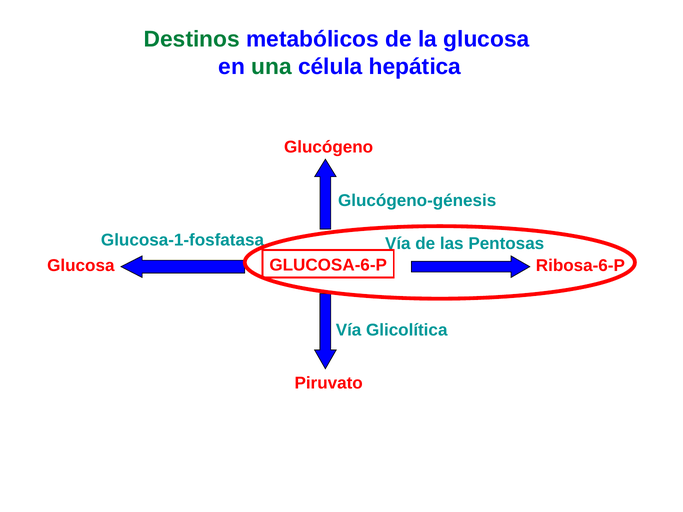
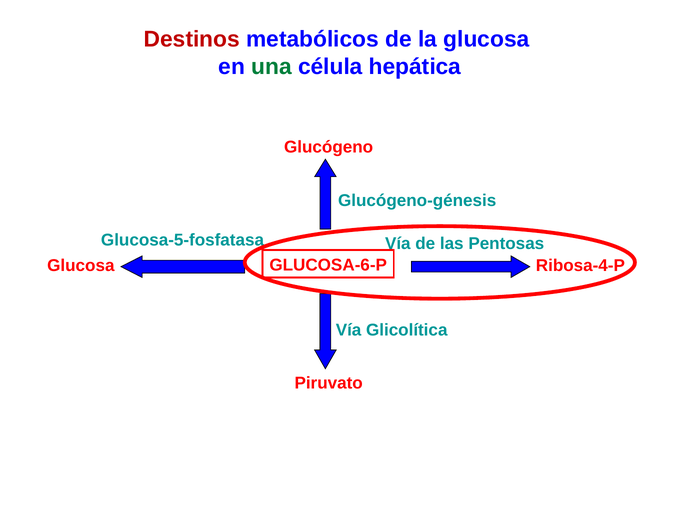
Destinos colour: green -> red (192, 39)
Glucosa-1-fosfatasa: Glucosa-1-fosfatasa -> Glucosa-5-fosfatasa (182, 240)
Ribosa-6-P: Ribosa-6-P -> Ribosa-4-P (580, 266)
